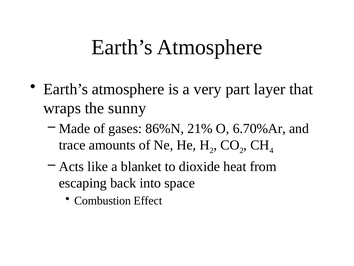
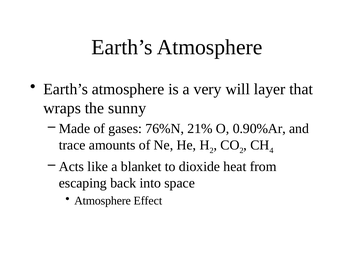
part: part -> will (238, 89)
86%N: 86%N -> 76%N (165, 128)
6.70%Ar: 6.70%Ar -> 0.90%Ar (259, 128)
Combustion: Combustion -> Atmosphere (103, 200)
